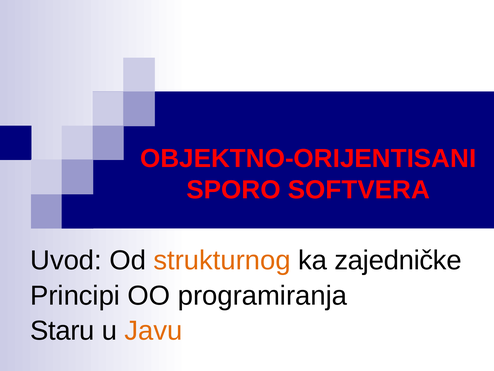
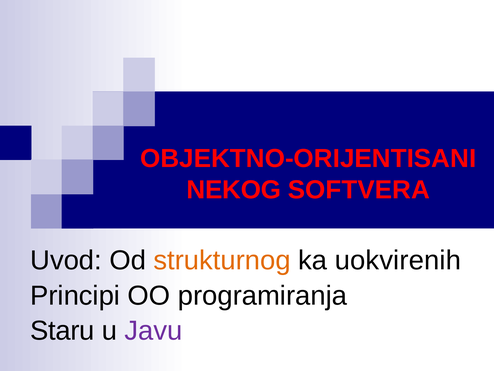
SPORO: SPORO -> NEKOG (234, 190)
zajedničke: zajedničke -> uokvirenih (398, 260)
Javu colour: orange -> purple (154, 330)
